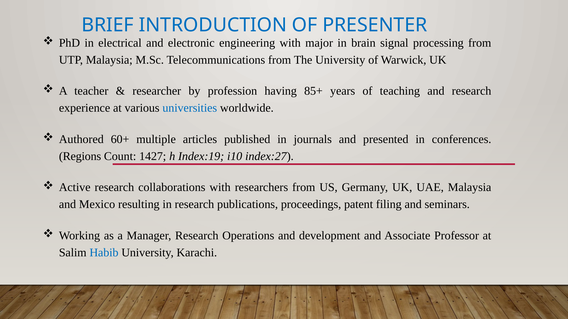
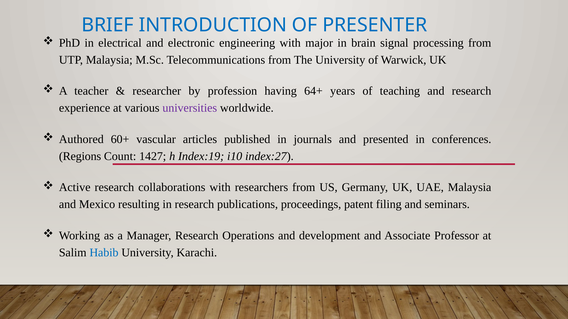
85+: 85+ -> 64+ (313, 91)
universities colour: blue -> purple (190, 108)
multiple: multiple -> vascular (156, 139)
